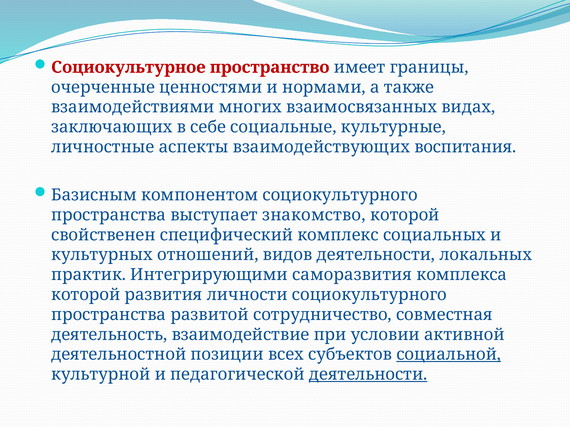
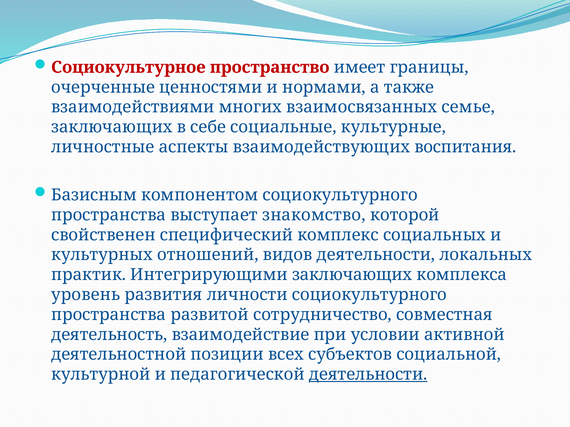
видах: видах -> семье (468, 107)
Интегрирующими саморазвития: саморазвития -> заключающих (352, 275)
которой: которой -> уровень (86, 295)
социальной underline: present -> none (449, 355)
